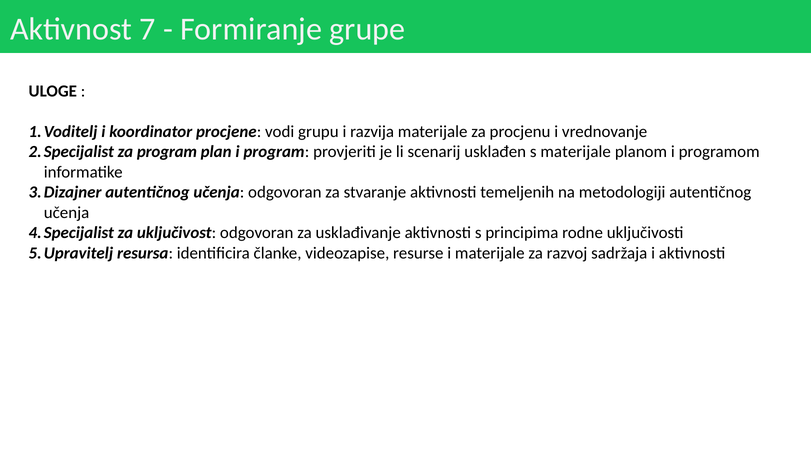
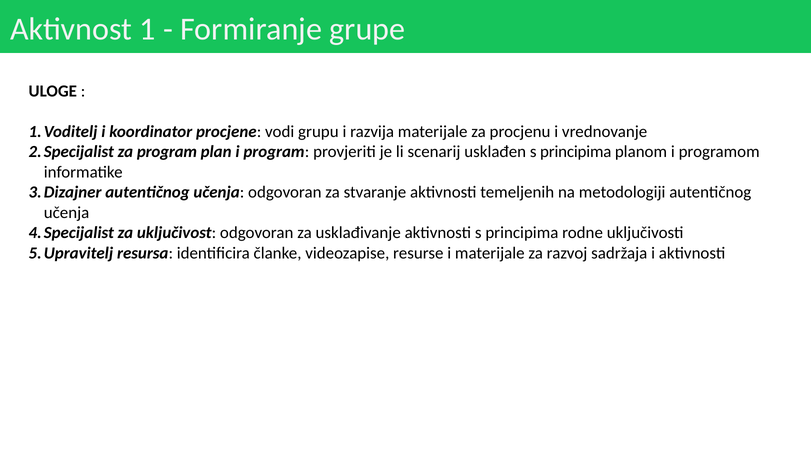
7: 7 -> 1 (148, 29)
usklađen s materijale: materijale -> principima (576, 152)
